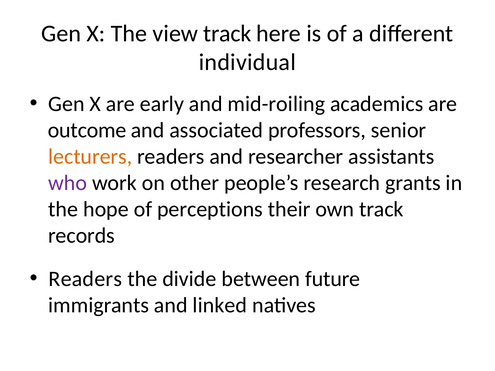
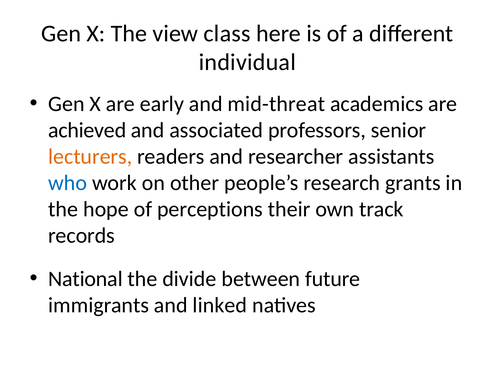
view track: track -> class (227, 33)
mid-roiling: mid-roiling -> mid-threat (276, 104)
outcome: outcome -> achieved (87, 130)
who colour: purple -> blue (68, 183)
Readers: Readers -> National (85, 279)
